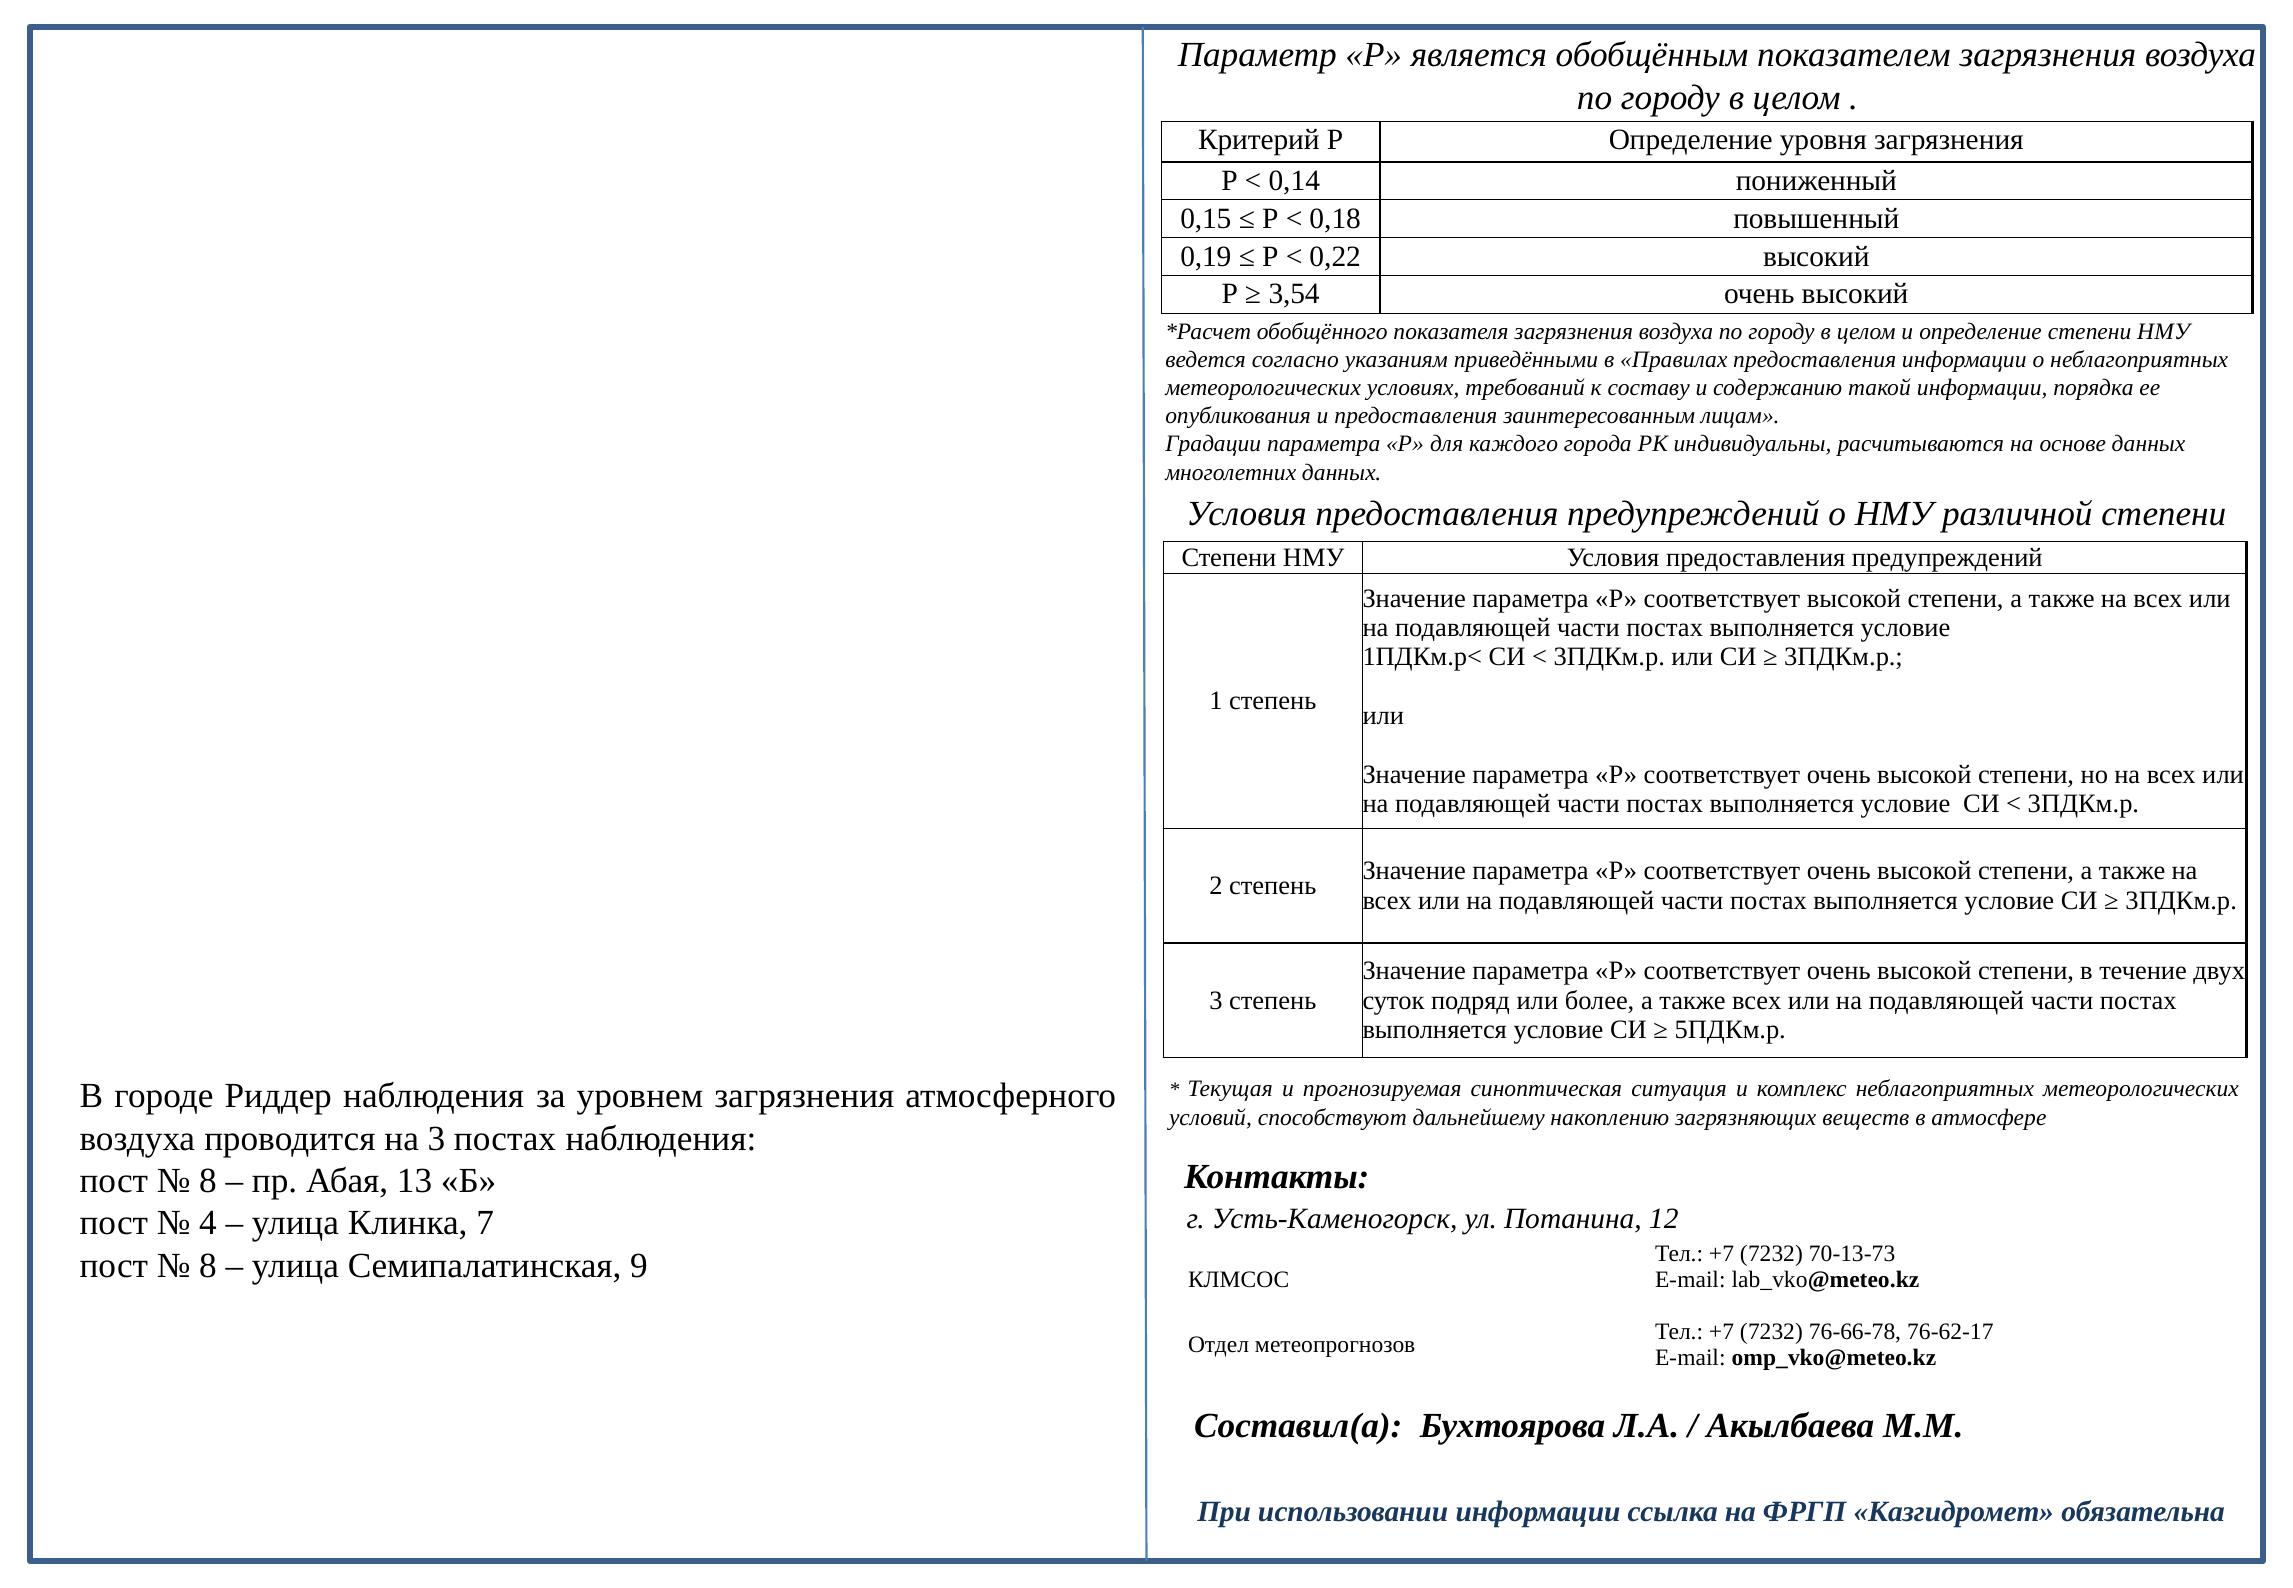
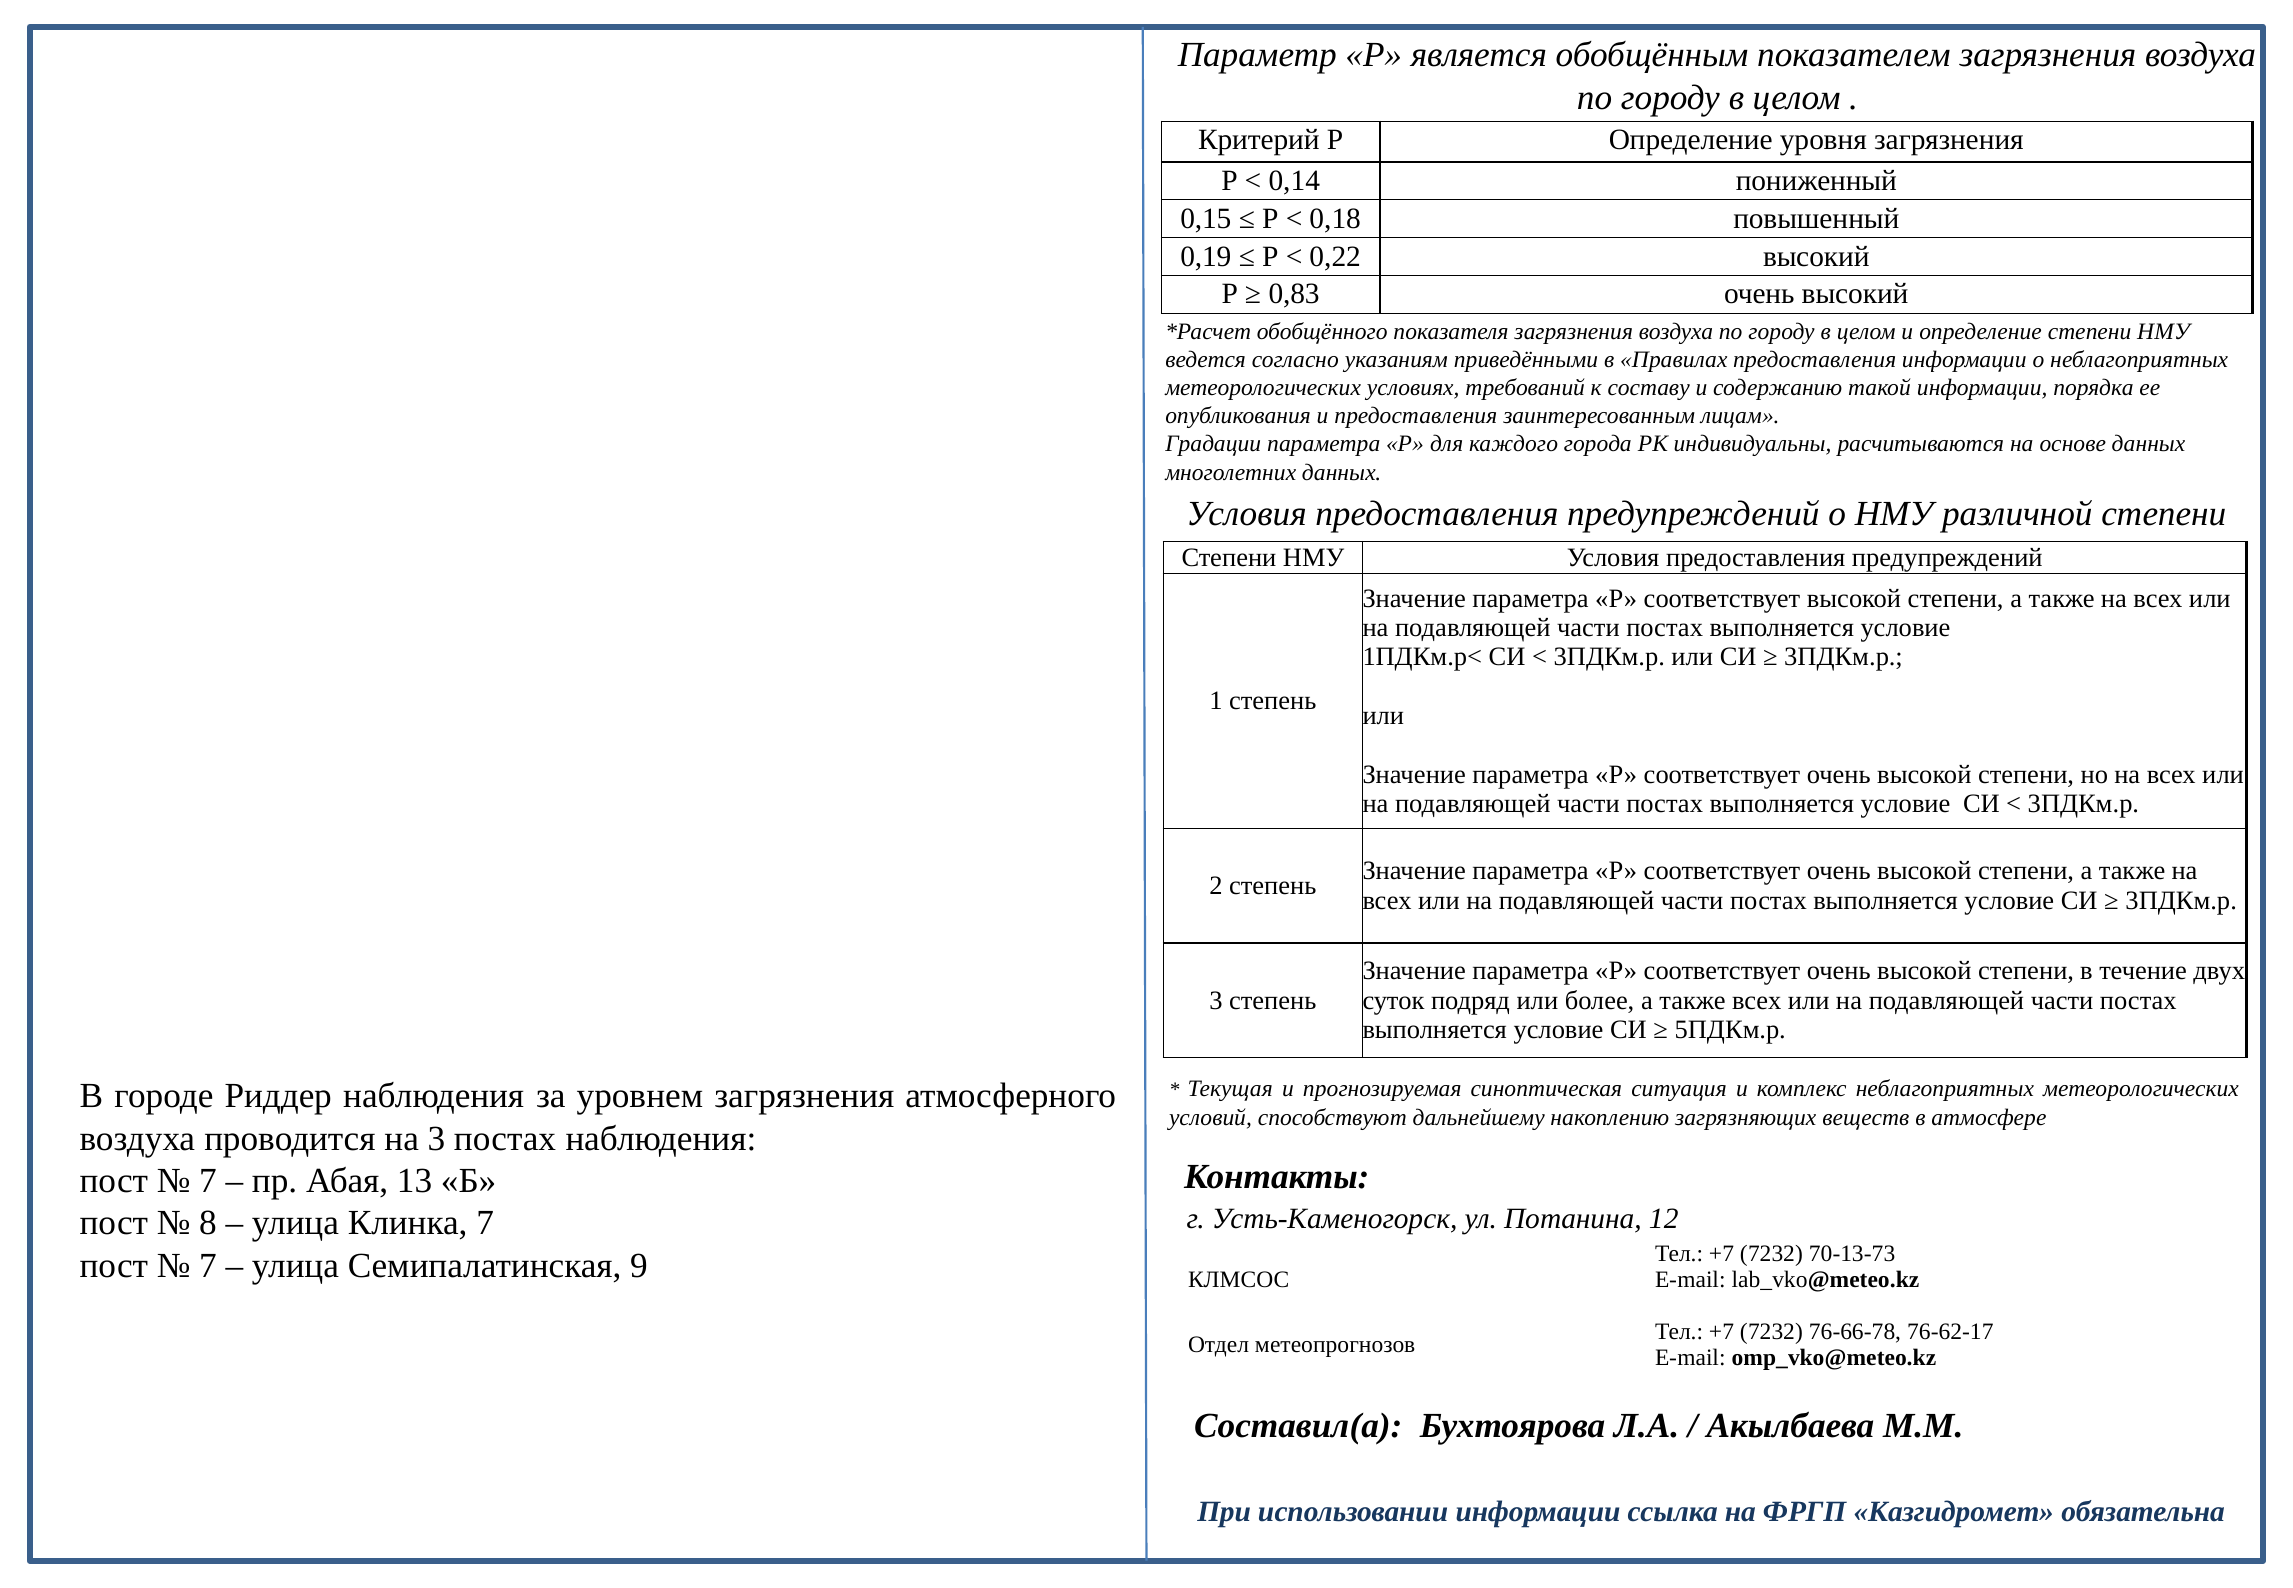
3,54: 3,54 -> 0,83 (1294, 294)
8: 8 -> 7 (208, 1180)
4: 4 -> 8 (208, 1223)
8: 8 -> 7 (208, 1265)
